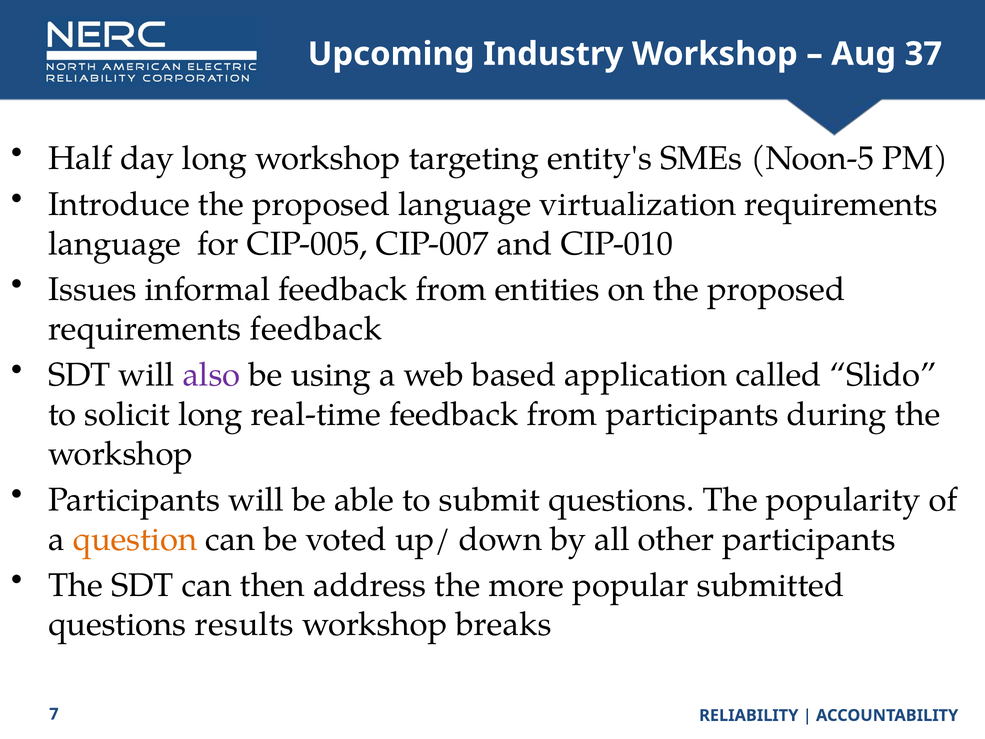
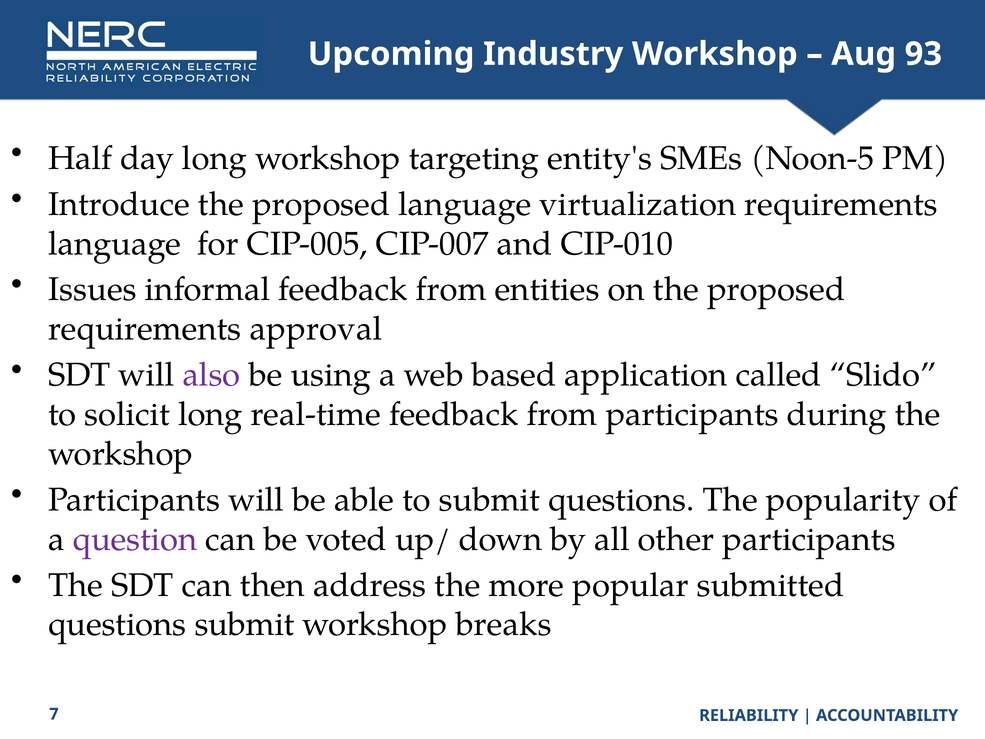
37: 37 -> 93 (923, 54)
requirements feedback: feedback -> approval (316, 329)
question colour: orange -> purple (135, 539)
questions results: results -> submit (245, 624)
